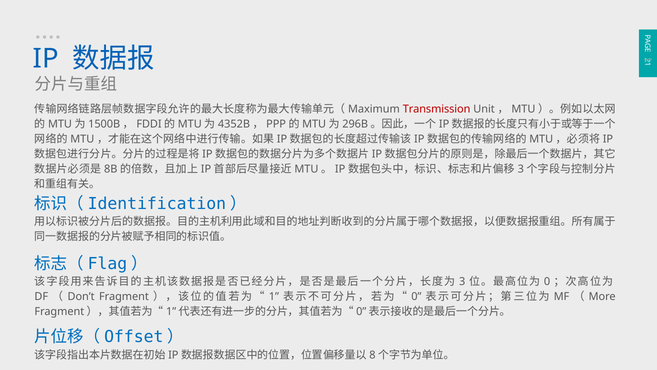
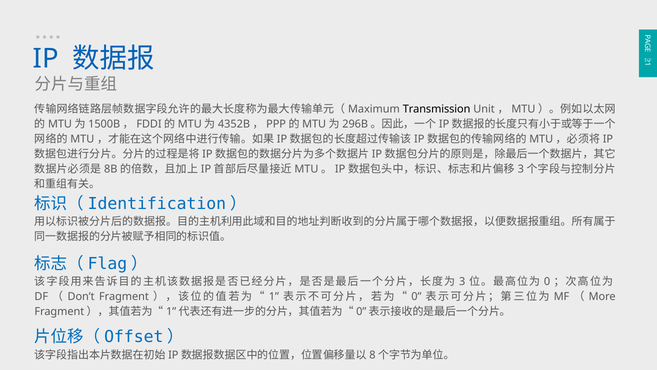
Transmission colour: red -> black (437, 109)
